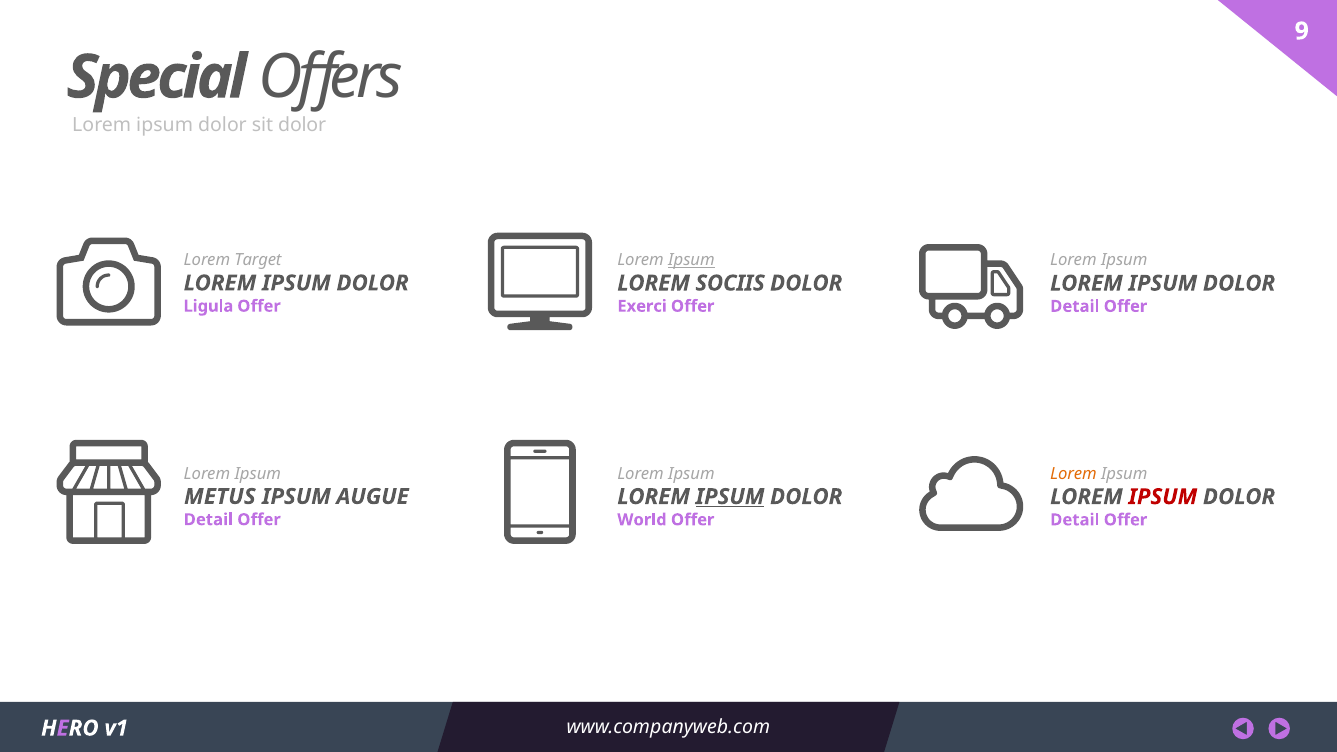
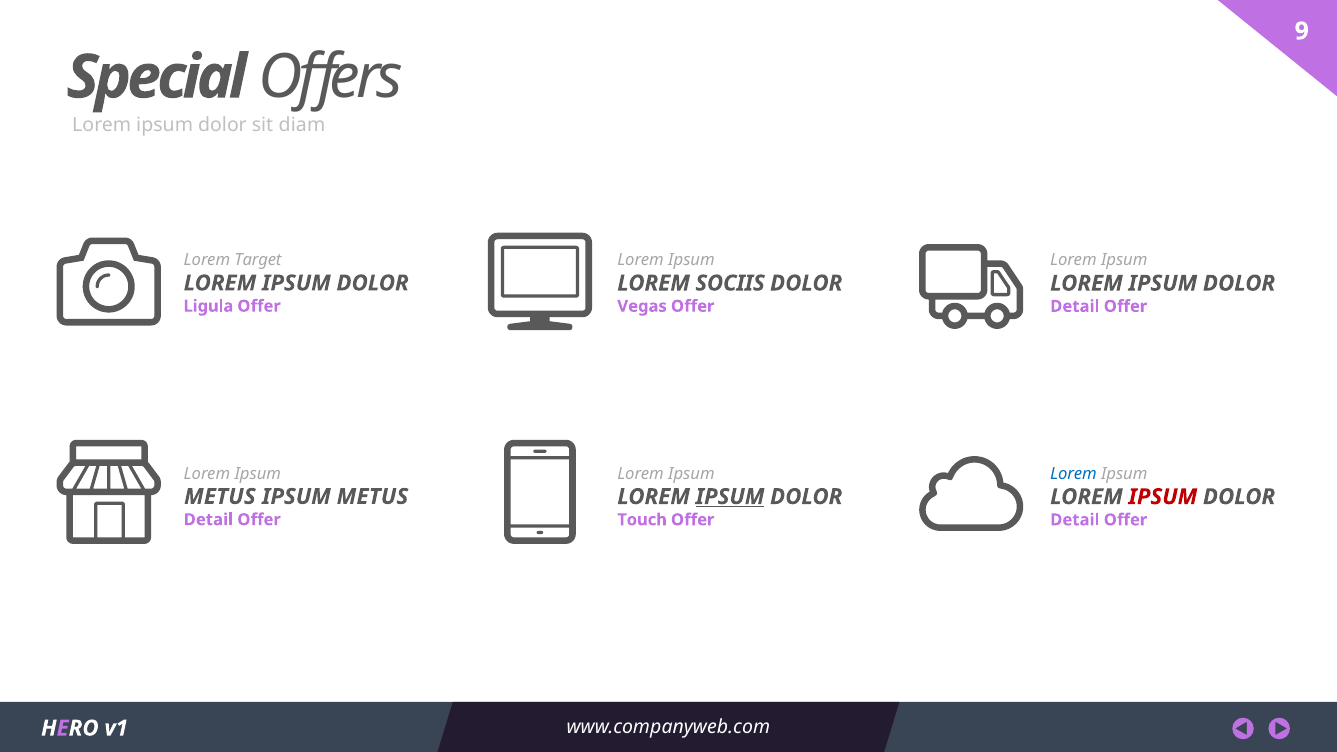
sit dolor: dolor -> diam (302, 125)
Ipsum underline: present -> none (691, 260)
Exerci: Exerci -> Vegas (642, 306)
Lorem colour: orange -> blue (1073, 474)
AUGUE: AUGUE -> METUS (372, 497)
World: World -> Touch (642, 520)
